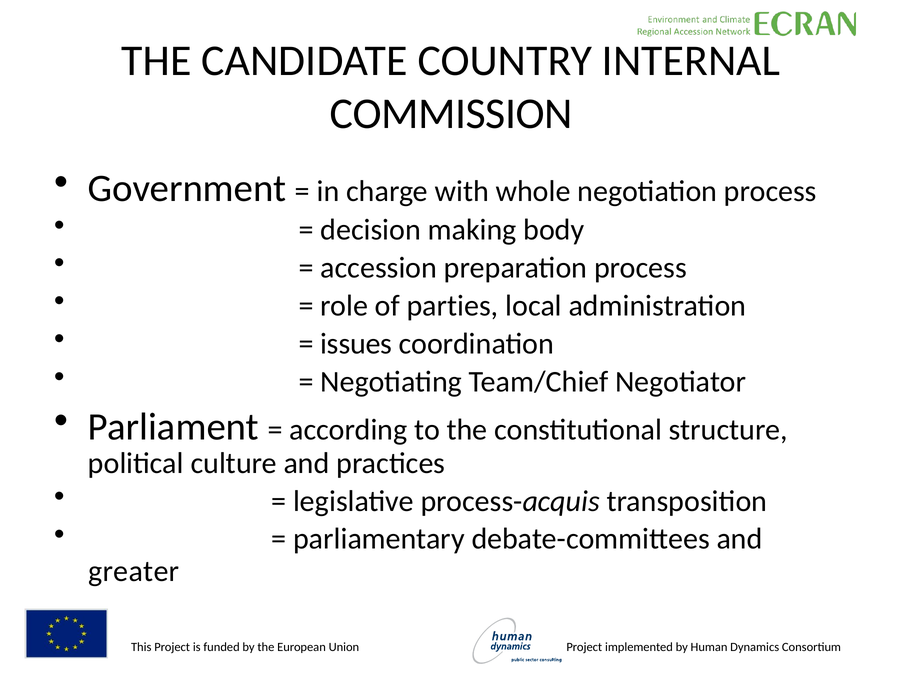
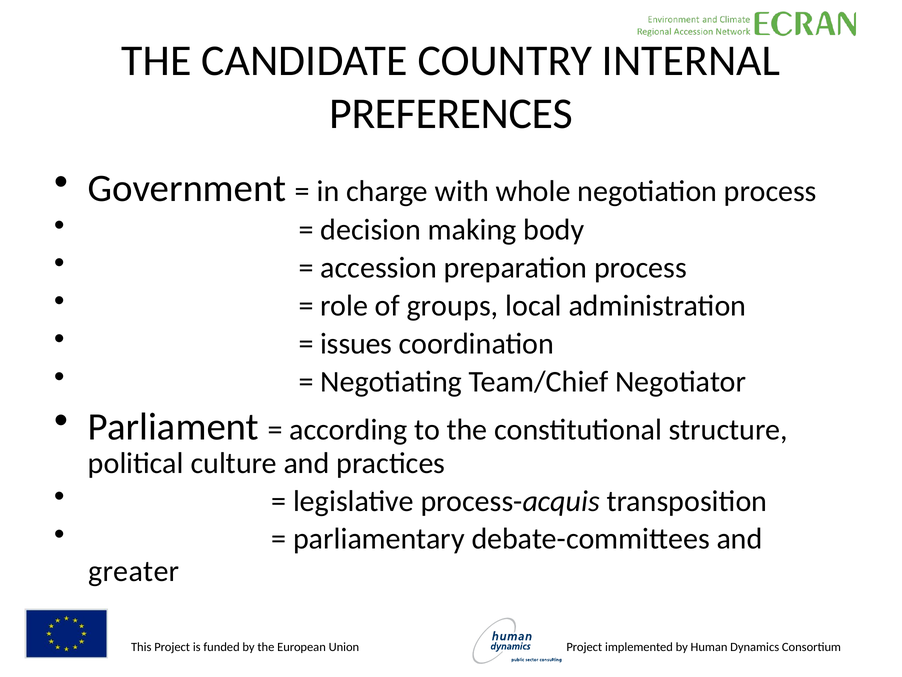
COMMISSION: COMMISSION -> PREFERENCES (451, 114)
parties: parties -> groups (453, 306)
